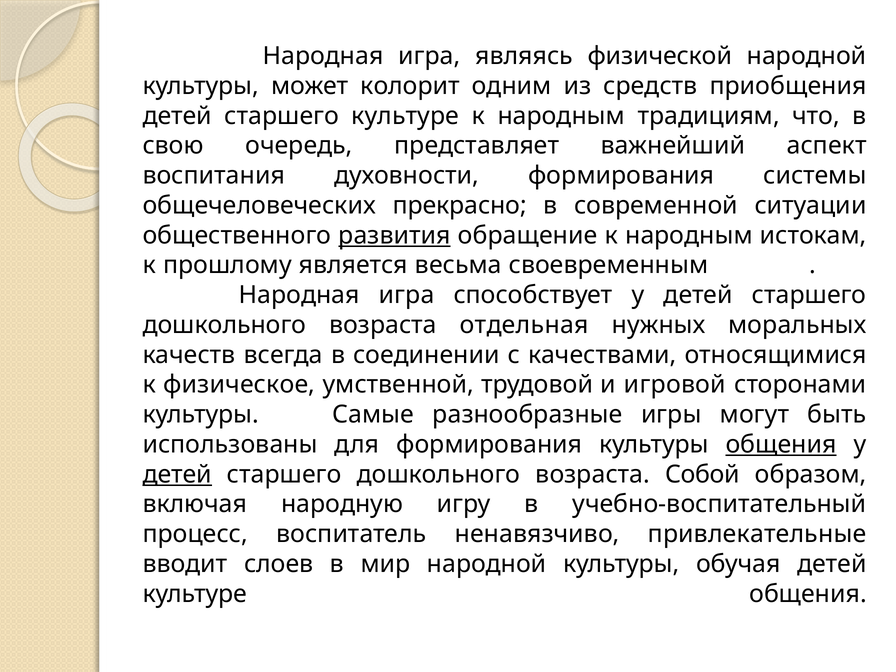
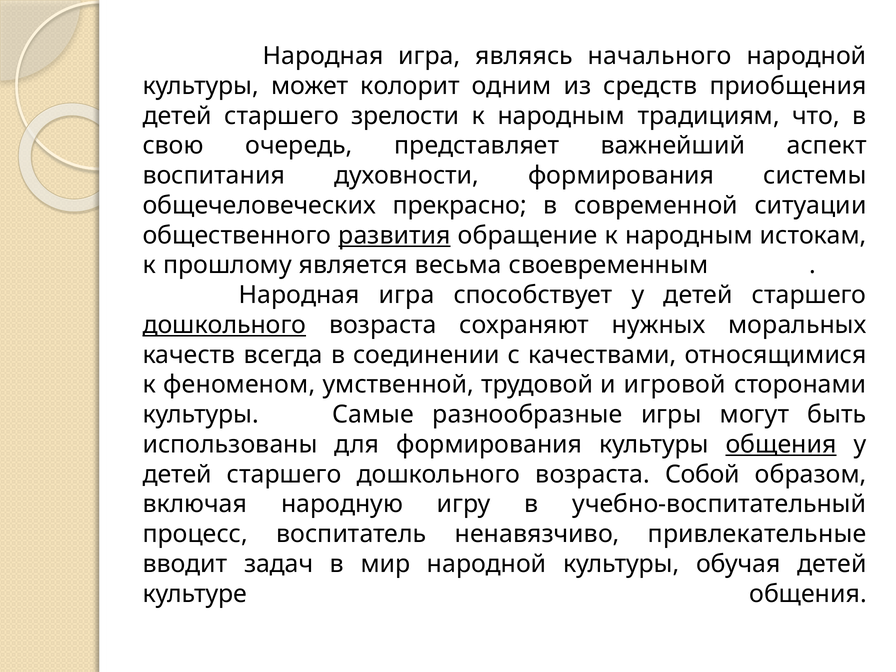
физической: физической -> начального (660, 56)
старшего культуре: культуре -> зрелости (405, 116)
дошкольного underline: none -> present (224, 325)
отдельная: отдельная -> сохраняют (524, 325)
физическое: физическое -> феноменом (239, 385)
детей underline: present -> none (177, 474)
слоев: слоев -> задач (279, 564)
